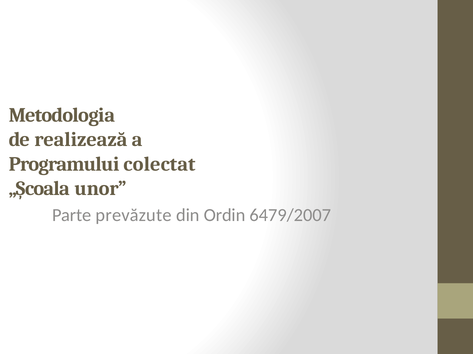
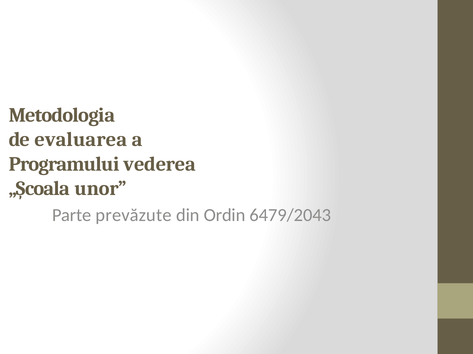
realizează: realizează -> evaluarea (81, 140)
colectat: colectat -> vederea (160, 164)
6479/2007: 6479/2007 -> 6479/2043 (290, 216)
